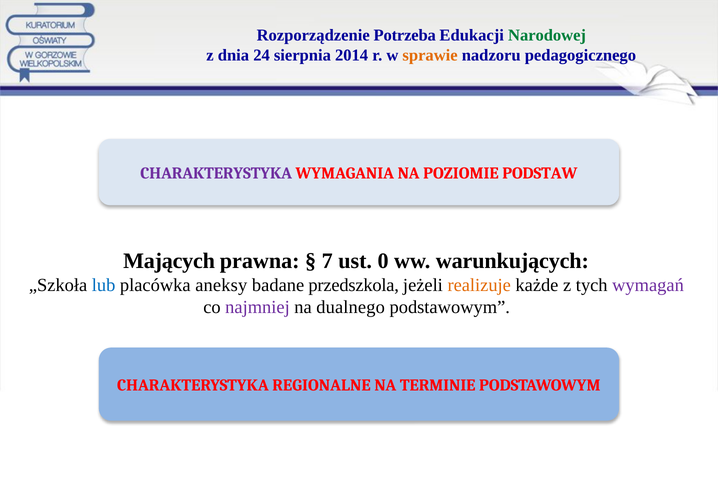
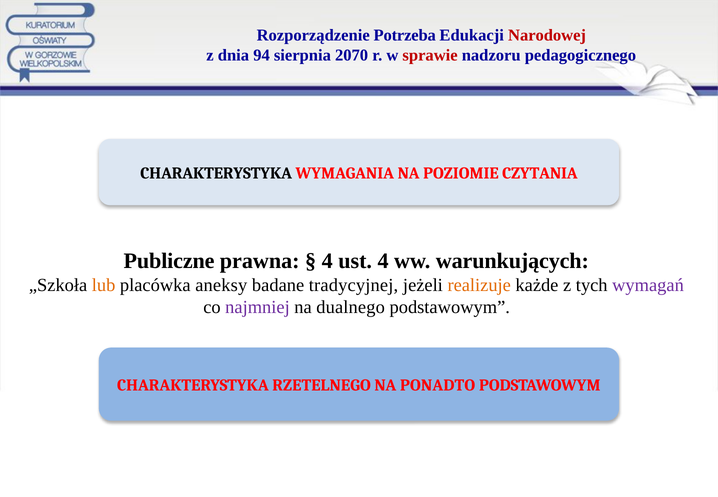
Narodowej colour: green -> red (547, 35)
24: 24 -> 94 (262, 55)
2014: 2014 -> 2070 (352, 55)
sprawie colour: orange -> red (430, 55)
CHARAKTERYSTYKA colour: purple -> black (216, 173)
PODSTAW: PODSTAW -> CZYTANIA (540, 173)
Mających: Mających -> Publiczne (169, 261)
7: 7 -> 4 (327, 261)
ust 0: 0 -> 4 (383, 261)
lub colour: blue -> orange (104, 285)
przedszkola: przedszkola -> tradycyjnej (354, 285)
REGIONALNE: REGIONALNE -> RZETELNEGO (322, 385)
TERMINIE: TERMINIE -> PONADTO (438, 385)
